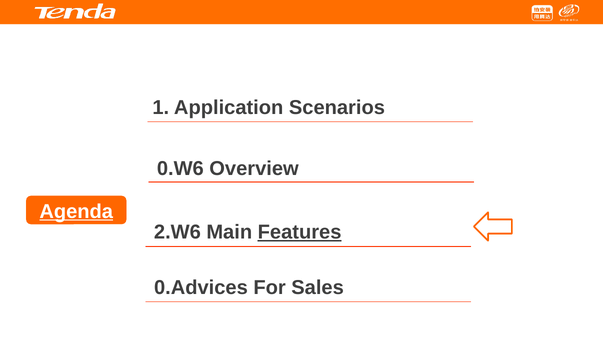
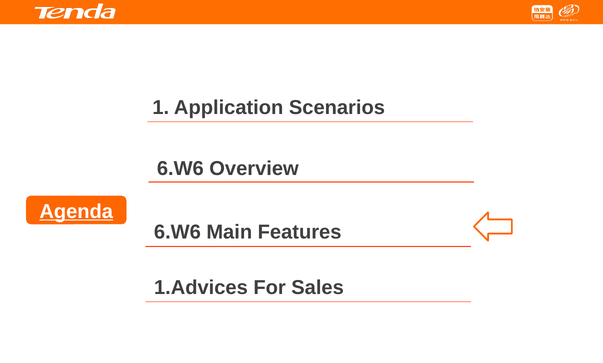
0.W6: 0.W6 -> 6.W6 (180, 168)
2.W6: 2.W6 -> 6.W6 (177, 232)
Features underline: present -> none (300, 232)
0.Advices: 0.Advices -> 1.Advices (201, 288)
